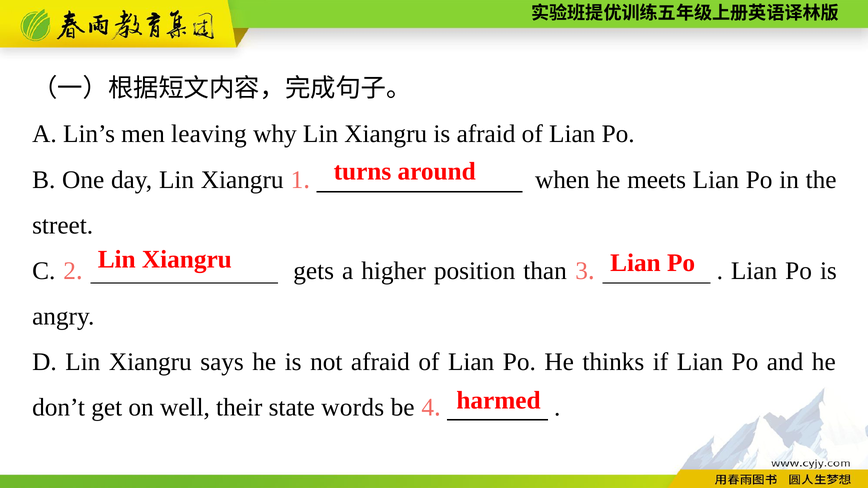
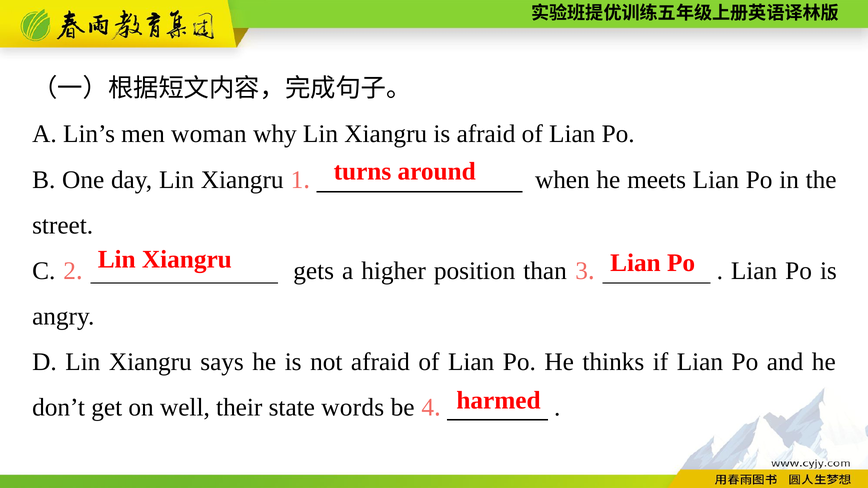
leaving: leaving -> woman (209, 134)
